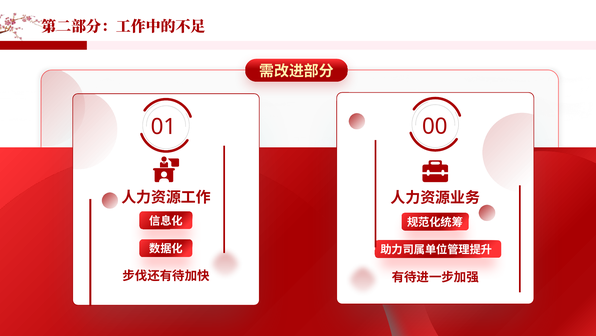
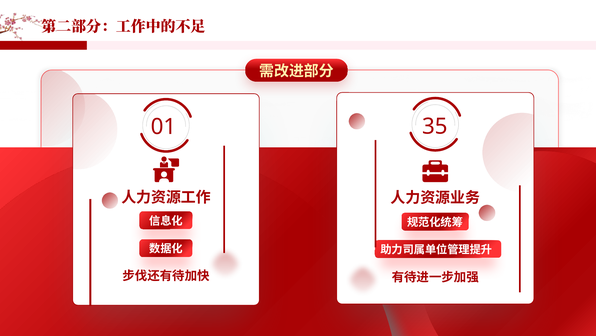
00: 00 -> 35 (435, 126)
